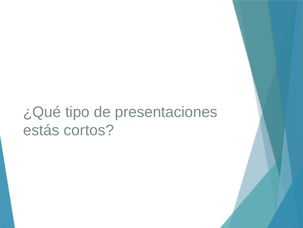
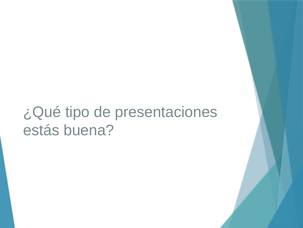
cortos: cortos -> buena (89, 130)
